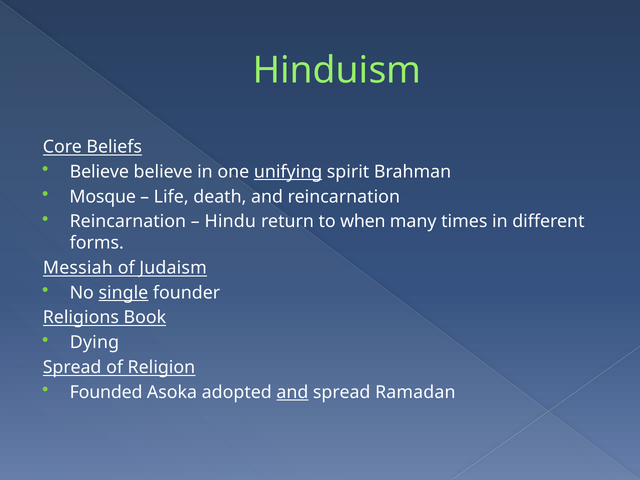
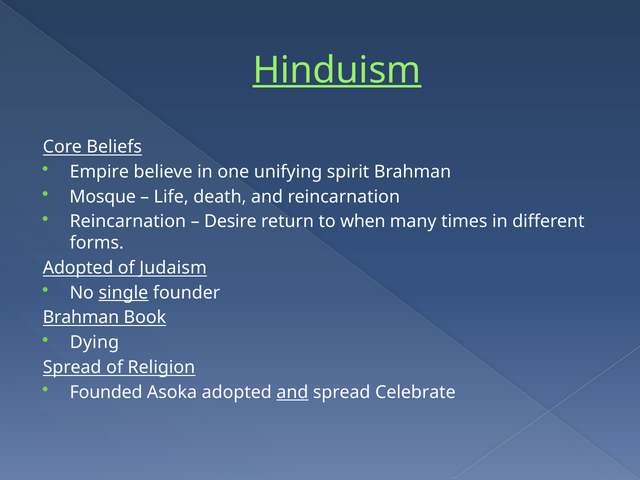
Hinduism underline: none -> present (337, 70)
Believe: Believe -> Empire (99, 172)
unifying underline: present -> none (288, 172)
Hindu: Hindu -> Desire (230, 222)
Messiah: Messiah -> Adopted (78, 268)
Religions: Religions -> Brahman (81, 318)
Ramadan: Ramadan -> Celebrate (415, 392)
